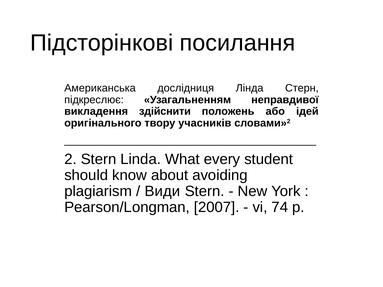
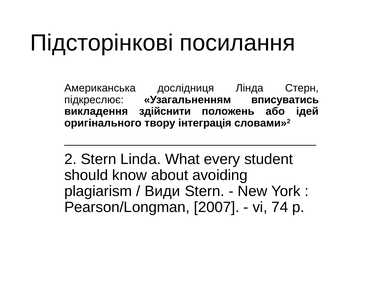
неправдивої: неправдивої -> вписуватись (285, 100)
учасників: учасників -> інтеграція (205, 123)
